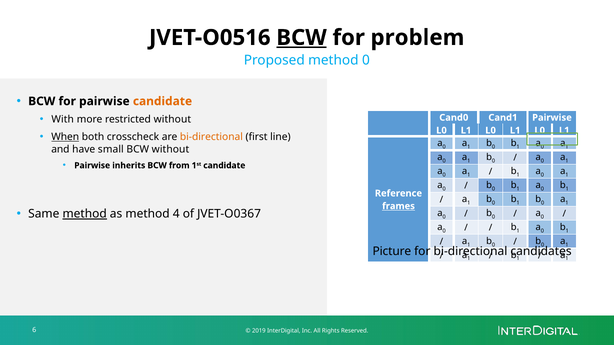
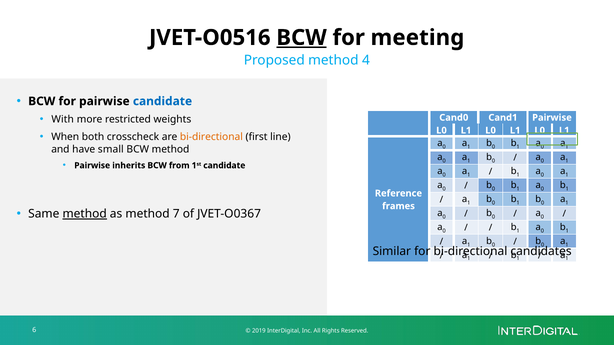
problem: problem -> meeting (417, 38)
method 0: 0 -> 4 (366, 60)
candidate colour: orange -> blue (162, 101)
restricted without: without -> weights (172, 120)
When underline: present -> none (65, 137)
BCW without: without -> method (171, 149)
frames underline: present -> none (398, 206)
4: 4 -> 7 (176, 214)
Picture: Picture -> Similar (392, 252)
